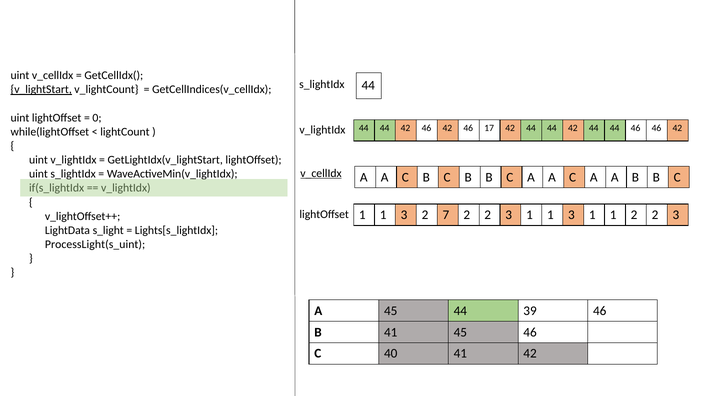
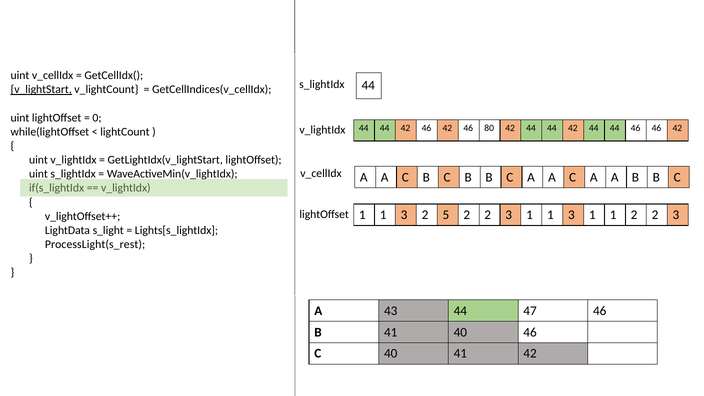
17: 17 -> 80 (489, 128)
v_cellIdx underline: present -> none (321, 173)
7: 7 -> 5 (446, 215)
ProcessLight(s_uint: ProcessLight(s_uint -> ProcessLight(s_rest (95, 244)
A 45: 45 -> 43 (391, 311)
39: 39 -> 47 (530, 311)
41 45: 45 -> 40 (460, 332)
